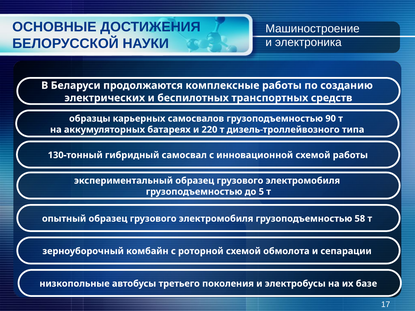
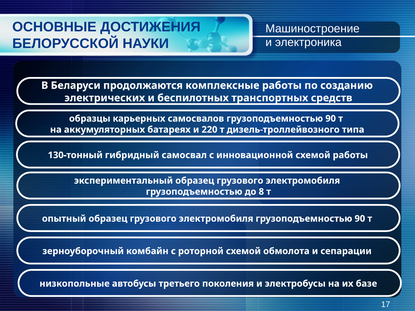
5: 5 -> 8 (261, 192)
электромобиля грузоподъемностью 58: 58 -> 90 (360, 219)
